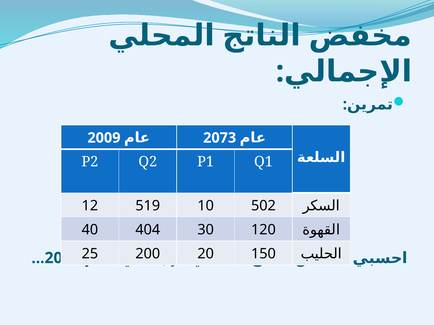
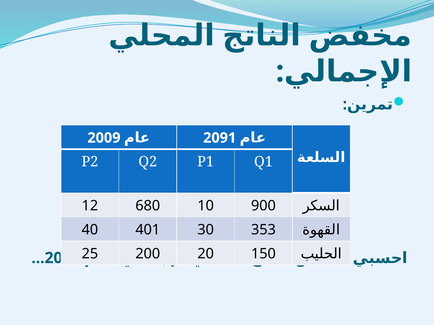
2073: 2073 -> 2091 (220, 138)
519: 519 -> 680 (148, 206)
502: 502 -> 900 (263, 206)
404: 404 -> 401 (148, 230)
120: 120 -> 353 (263, 230)
